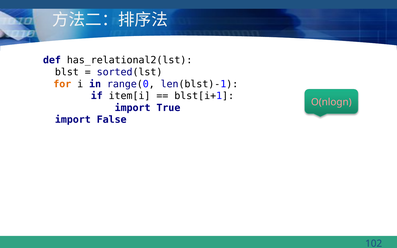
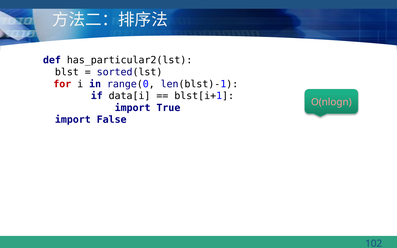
has_relational2(lst: has_relational2(lst -> has_particular2(lst (130, 60)
for colour: orange -> red (62, 84)
item[i: item[i -> data[i (130, 96)
